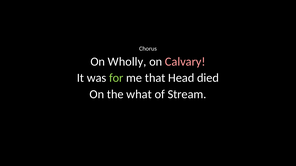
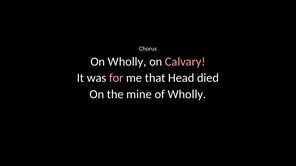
for colour: light green -> pink (116, 78)
what: what -> mine (139, 95)
of Stream: Stream -> Wholly (187, 95)
